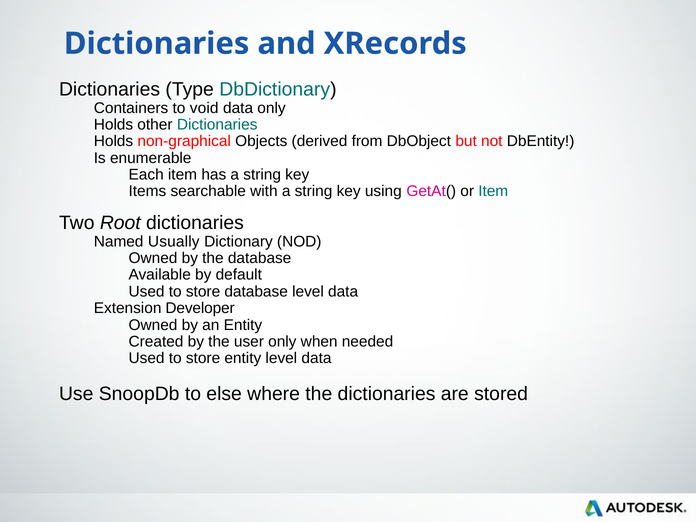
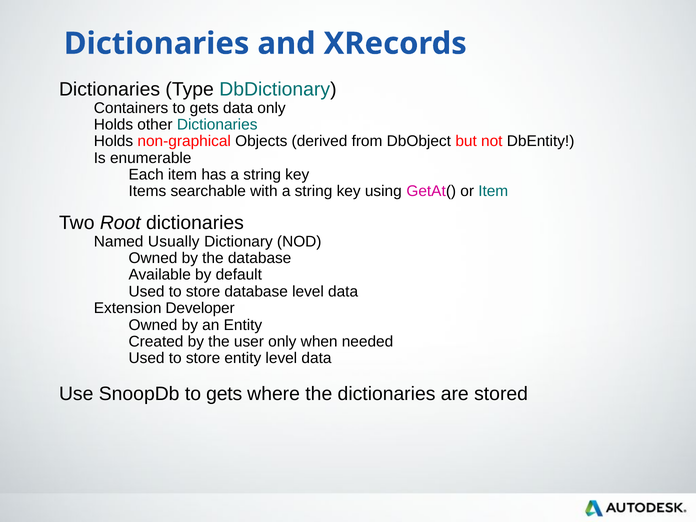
Containers to void: void -> gets (204, 108)
SnoopDb to else: else -> gets (224, 394)
